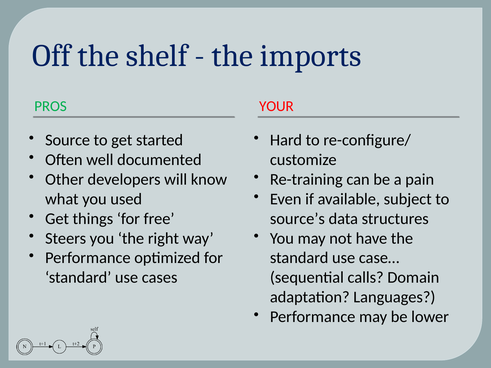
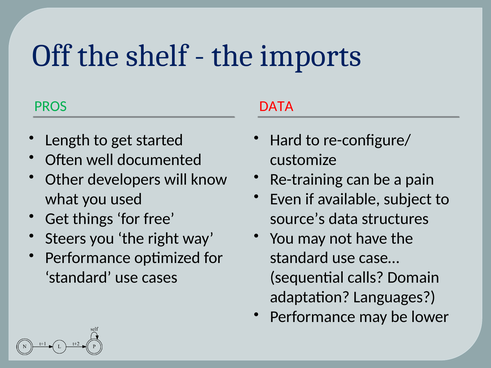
PROS YOUR: YOUR -> DATA (276, 106)
Source: Source -> Length (68, 140)
